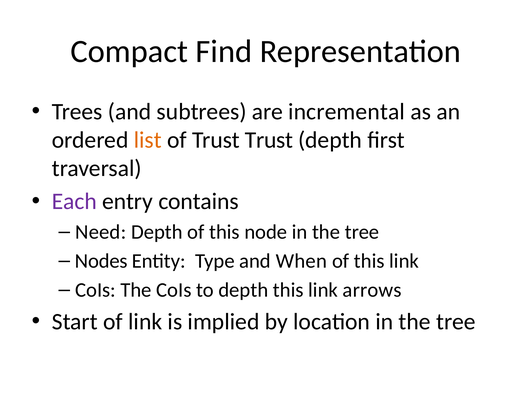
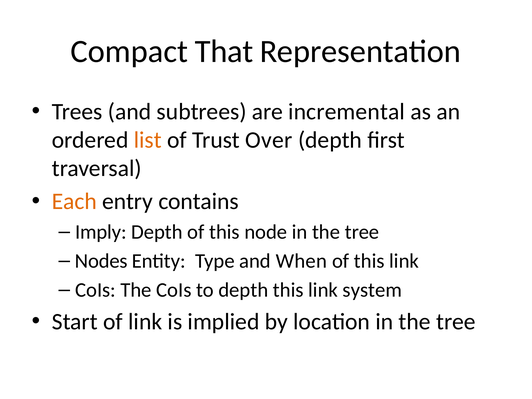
Find: Find -> That (224, 51)
Trust Trust: Trust -> Over (269, 140)
Each colour: purple -> orange (74, 201)
Need: Need -> Imply (101, 232)
arrows: arrows -> system (372, 290)
